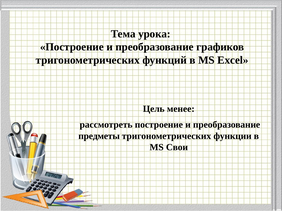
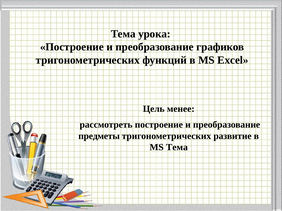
функции: функции -> развитие (233, 136)
MS Свои: Свои -> Тема (177, 148)
